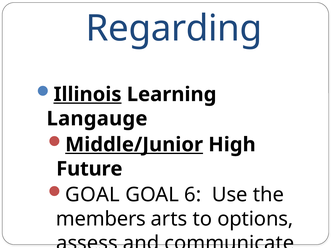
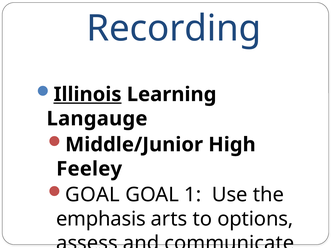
Regarding: Regarding -> Recording (174, 29)
Middle/Junior underline: present -> none (134, 145)
Future: Future -> Feeley (89, 169)
6: 6 -> 1 (193, 195)
members: members -> emphasis (101, 219)
